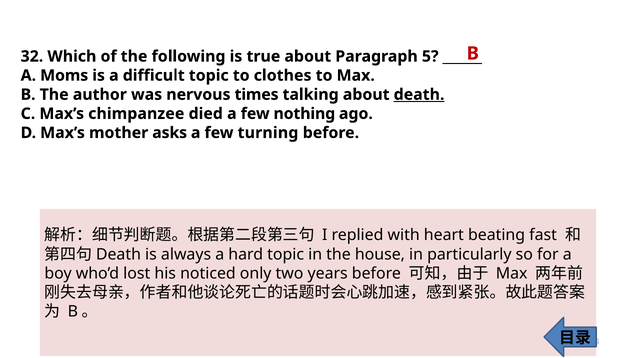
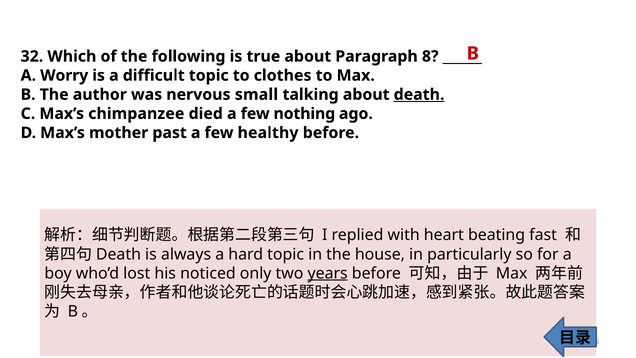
5: 5 -> 8 (430, 56)
Moms: Moms -> Worry (64, 75)
times: times -> small (256, 95)
asks: asks -> past (170, 133)
turning: turning -> healthy (268, 133)
years underline: none -> present (328, 273)
